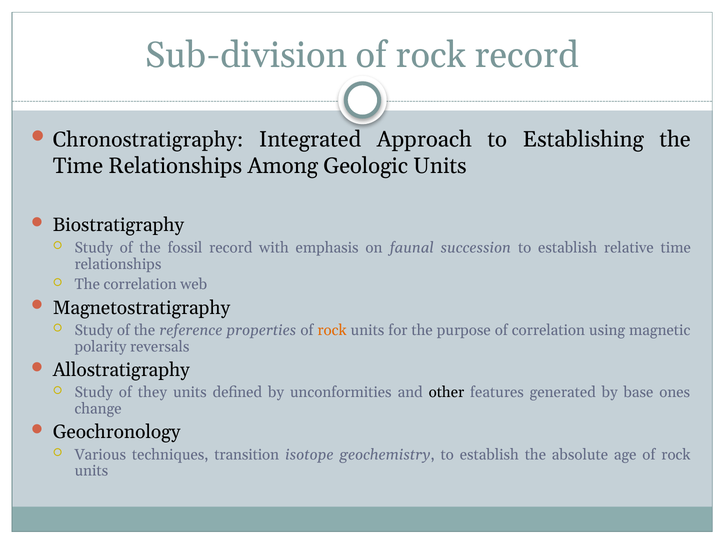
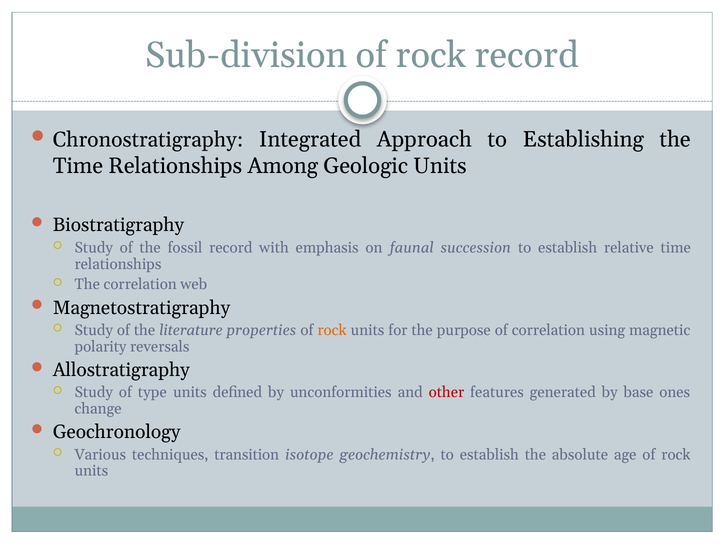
reference: reference -> literature (191, 330)
they: they -> type (152, 392)
other colour: black -> red (446, 392)
